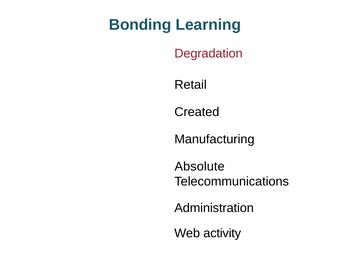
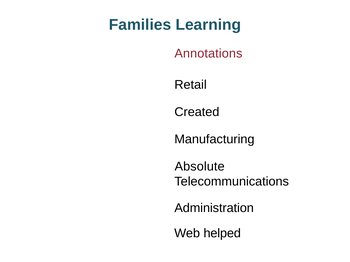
Bonding: Bonding -> Families (140, 25)
Degradation: Degradation -> Annotations (208, 53)
activity: activity -> helped (222, 234)
